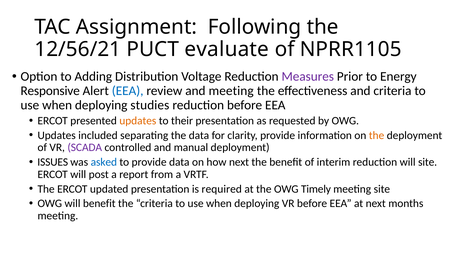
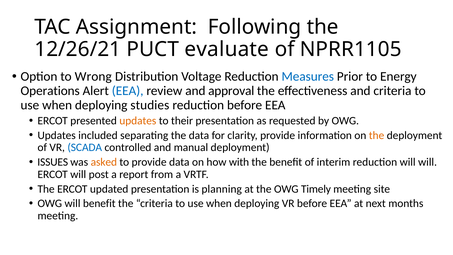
12/56/21: 12/56/21 -> 12/26/21 (78, 49)
Adding: Adding -> Wrong (93, 77)
Measures colour: purple -> blue (308, 77)
Responsive: Responsive -> Operations (50, 91)
and meeting: meeting -> approval (231, 91)
SCADA colour: purple -> blue (85, 147)
asked colour: blue -> orange (104, 162)
how next: next -> with (239, 162)
will site: site -> will (428, 162)
required: required -> planning (222, 189)
